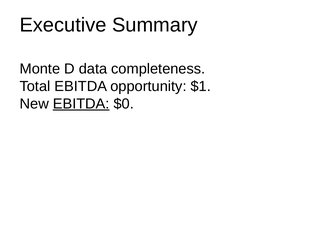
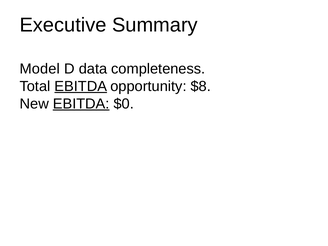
Monte: Monte -> Model (40, 69)
EBITDA underline: none -> present (81, 86)
$1: $1 -> $8 (201, 86)
